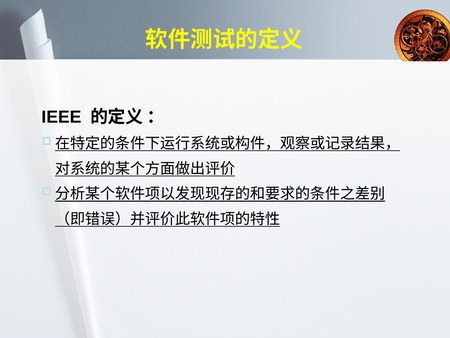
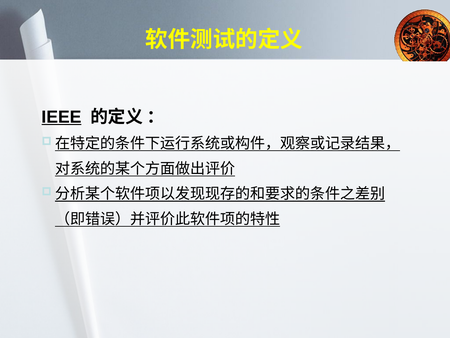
IEEE underline: none -> present (61, 117)
